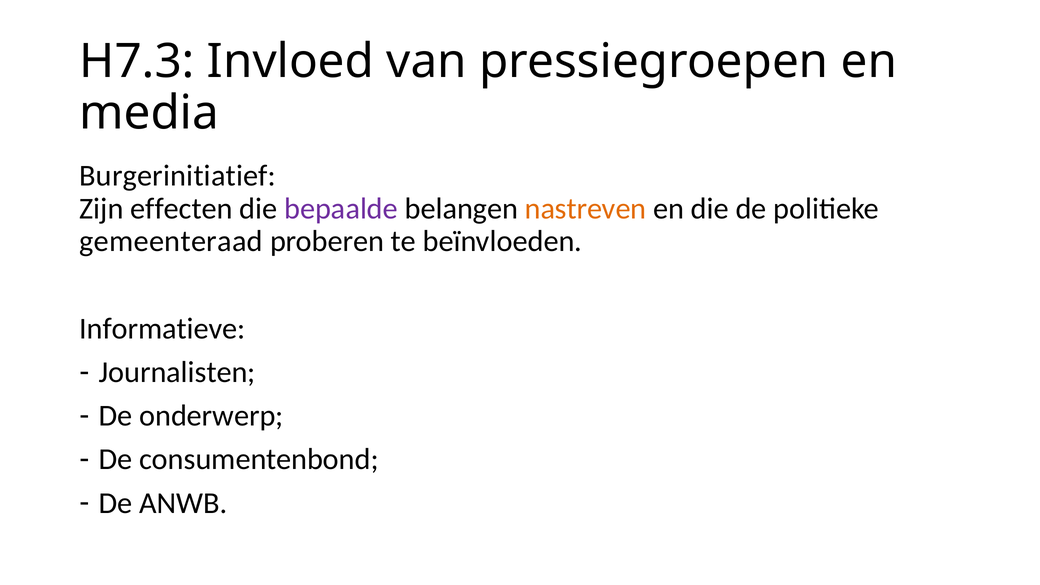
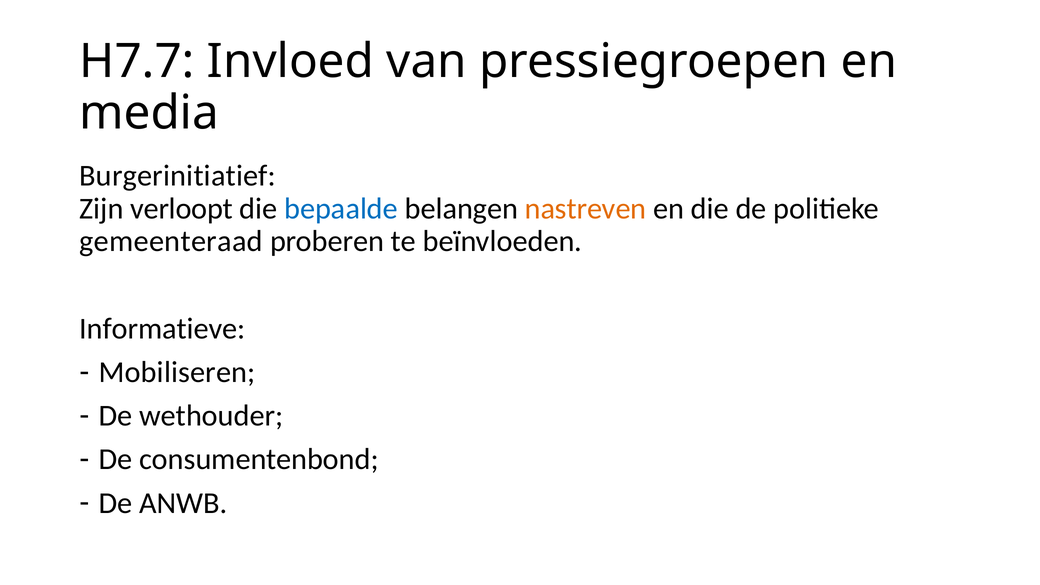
H7.3: H7.3 -> H7.7 (137, 62)
effecten: effecten -> verloopt (182, 209)
bepaalde colour: purple -> blue (341, 209)
Journalisten: Journalisten -> Mobiliseren (177, 372)
onderwerp: onderwerp -> wethouder (211, 416)
